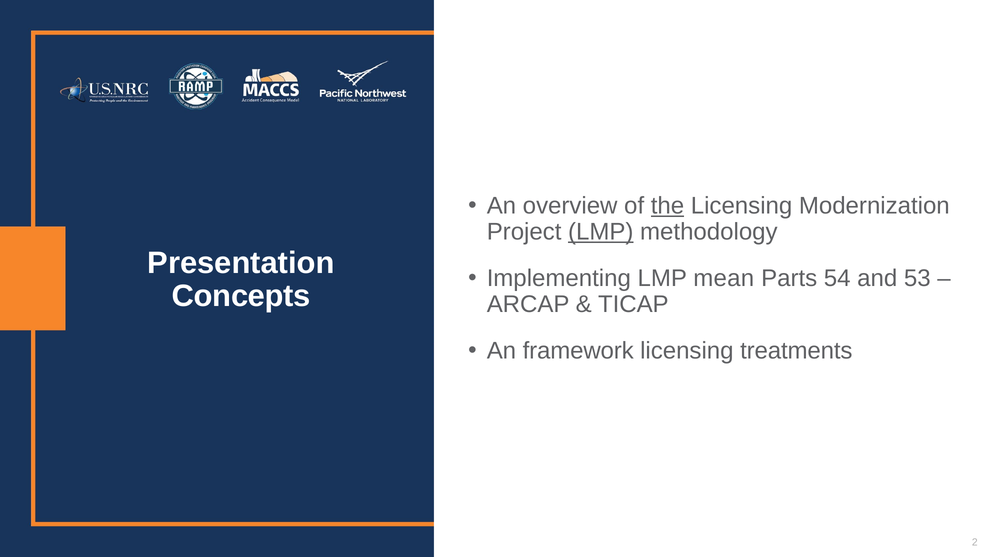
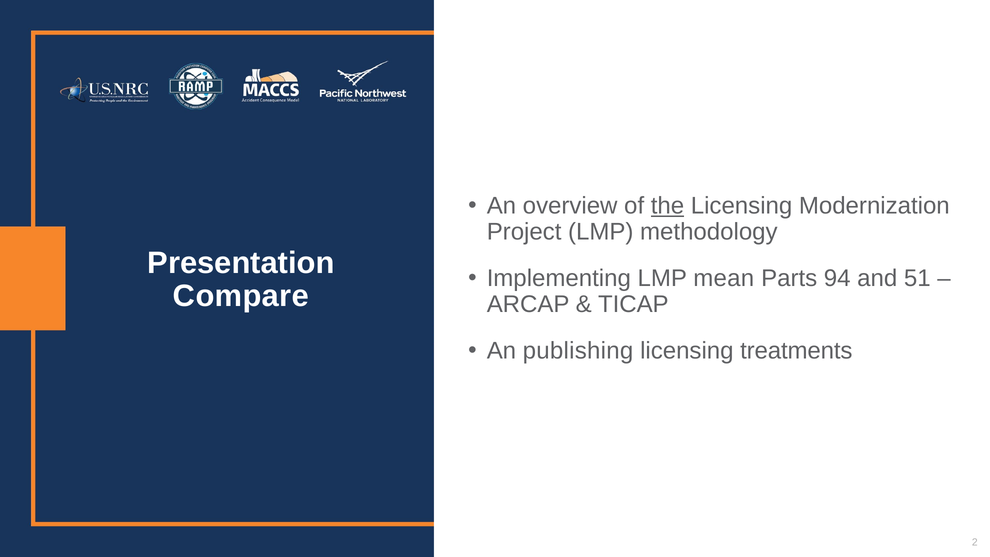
LMP underline: present -> none (601, 232)
54: 54 -> 94 (837, 278)
53: 53 -> 51 (917, 278)
Concepts: Concepts -> Compare (241, 296)
framework: framework -> publishing (578, 351)
